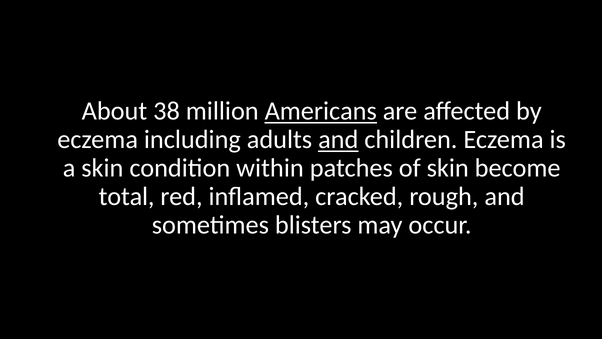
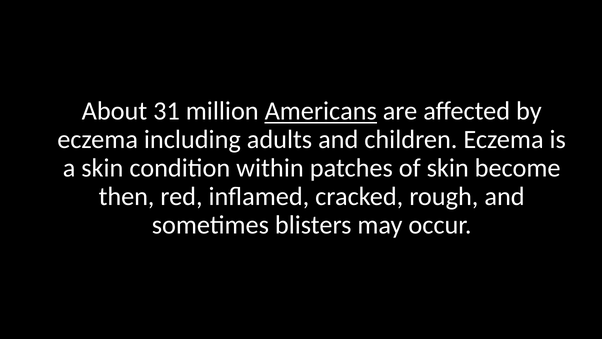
38: 38 -> 31 (167, 111)
and underline: present -> none (338, 140)
total: total -> then (127, 196)
